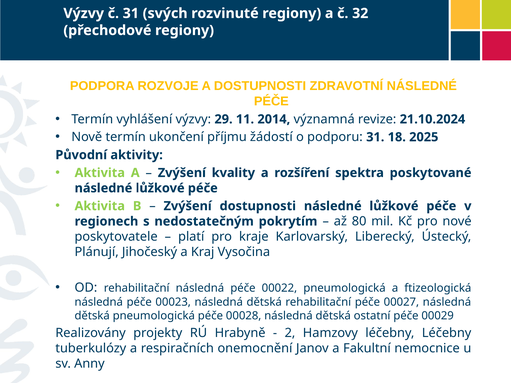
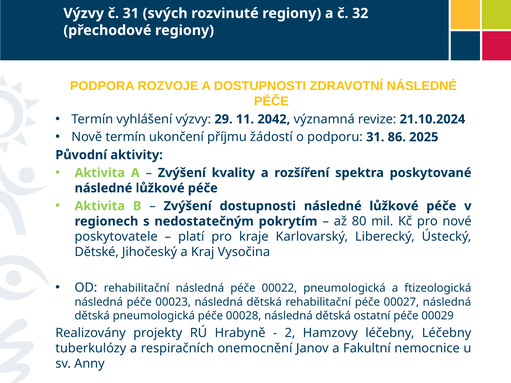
2014: 2014 -> 2042 (274, 119)
18: 18 -> 86 (397, 137)
Plánují: Plánují -> Dětské (97, 252)
